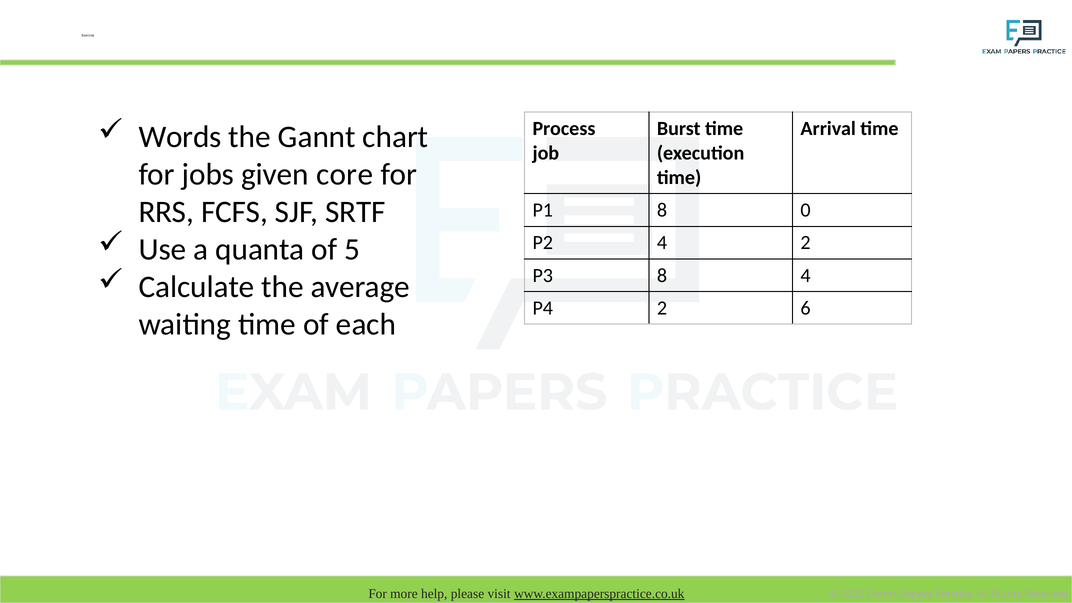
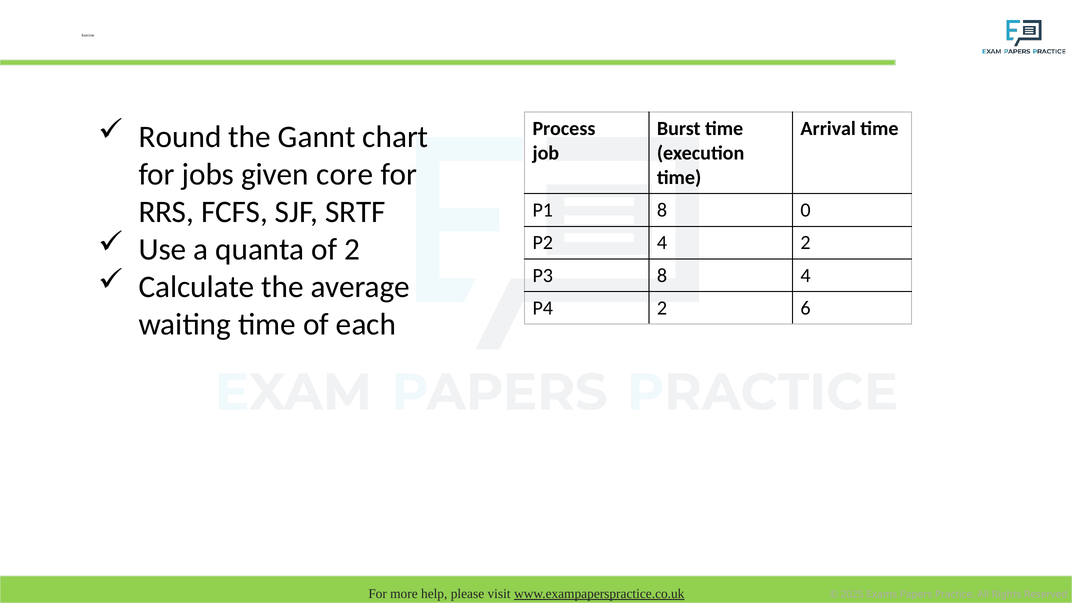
Words: Words -> Round (180, 137)
of 5: 5 -> 2 (352, 249)
